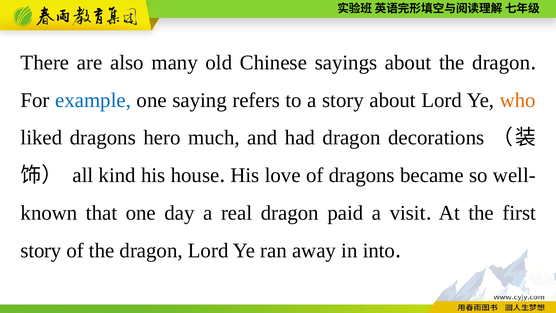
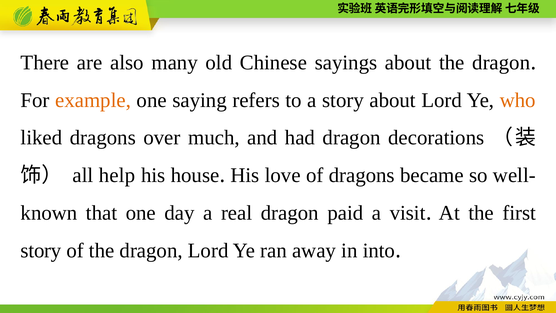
example colour: blue -> orange (93, 100)
hero: hero -> over (162, 138)
kind: kind -> help (117, 175)
